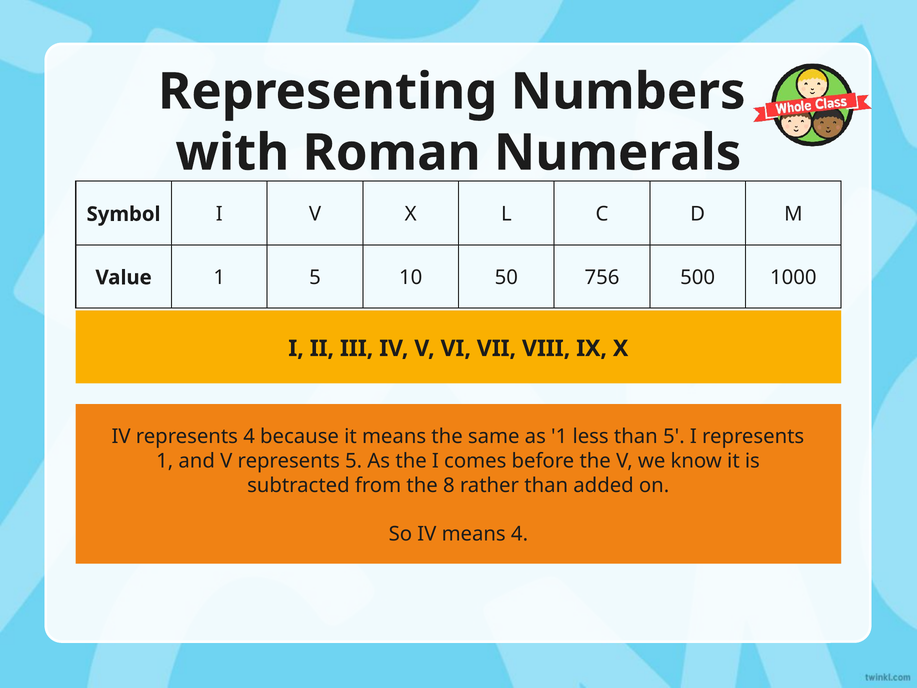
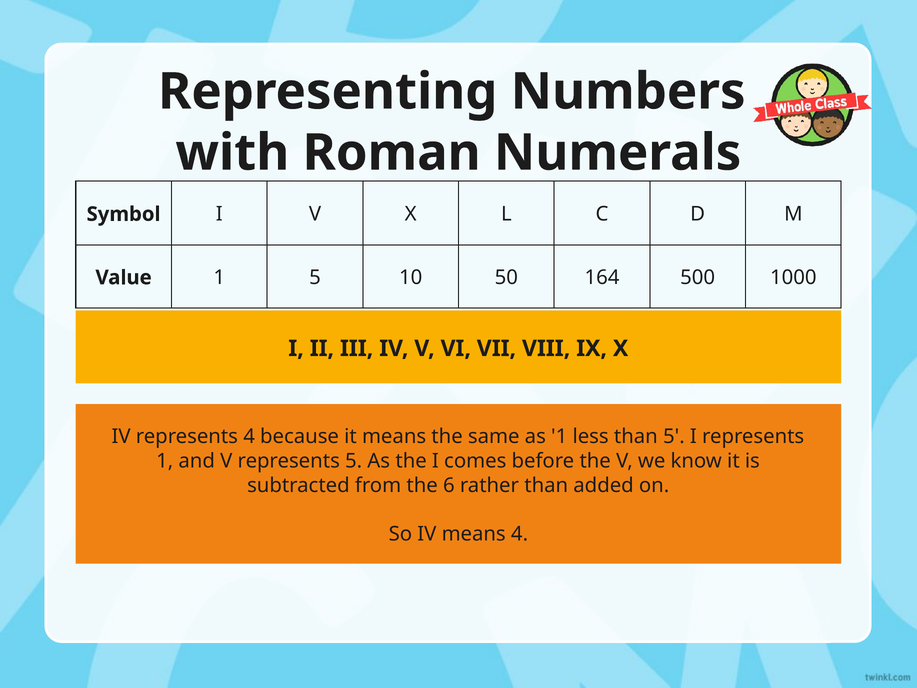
756: 756 -> 164 (602, 277)
8: 8 -> 6 (449, 485)
